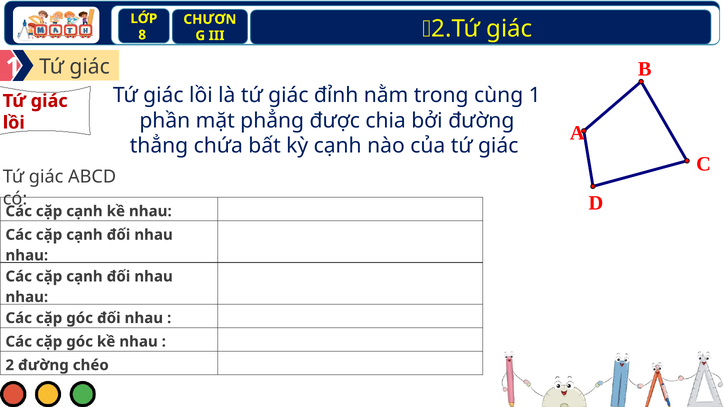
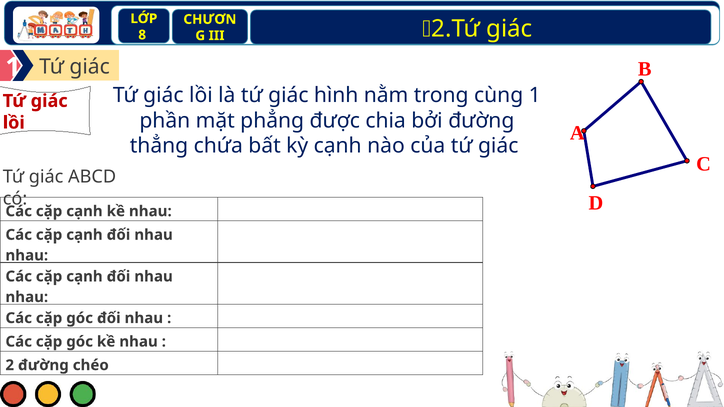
đỉnh: đỉnh -> hình (336, 95)
